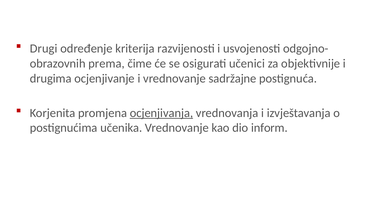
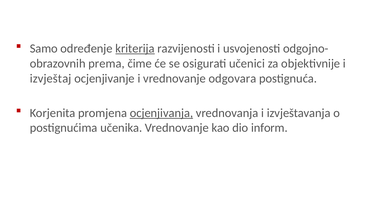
Drugi: Drugi -> Samo (44, 48)
kriterija underline: none -> present (135, 48)
drugima: drugima -> izvještaj (51, 78)
sadržajne: sadržajne -> odgovara (232, 78)
